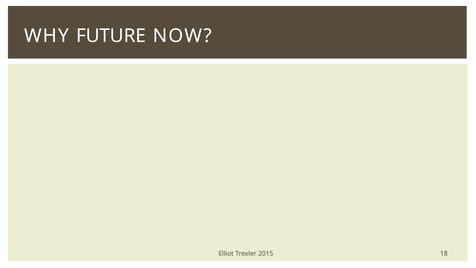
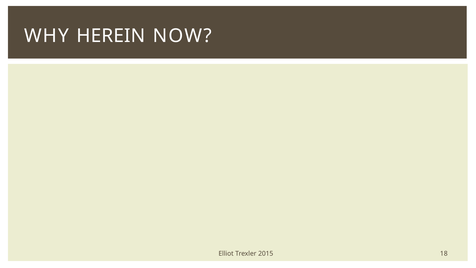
FUTURE: FUTURE -> HEREIN (111, 36)
